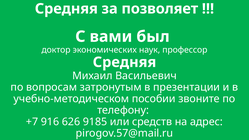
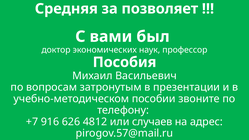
Средняя: Средняя -> Пособия (125, 62)
9185: 9185 -> 4812 (95, 122)
средств: средств -> случаев (152, 122)
